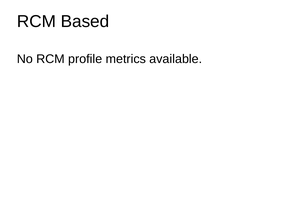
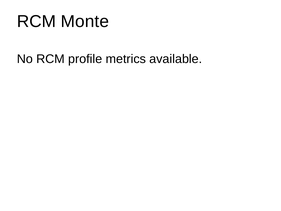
Based: Based -> Monte (85, 21)
